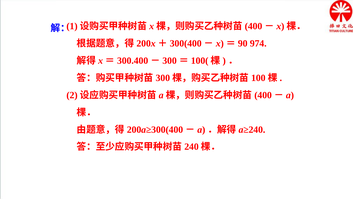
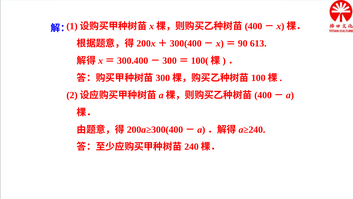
974: 974 -> 613 (258, 43)
